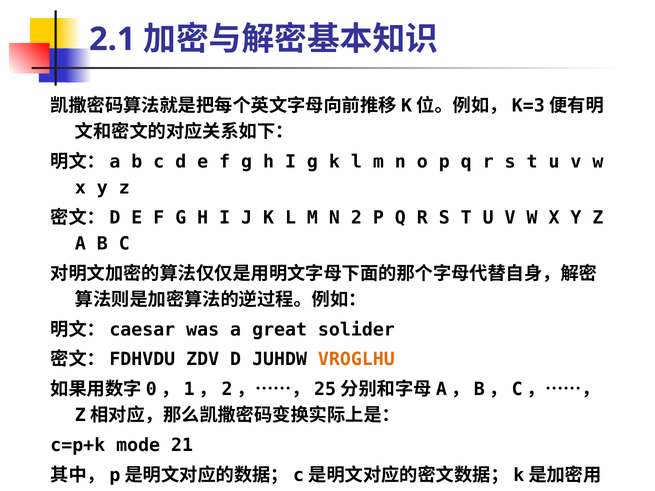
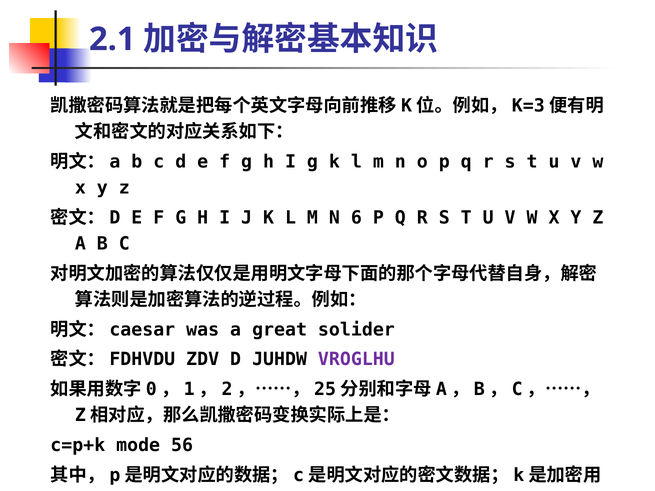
2: 2 -> 6 (356, 218)
VROGLHU colour: orange -> purple (356, 360)
21: 21 -> 56 (182, 445)
